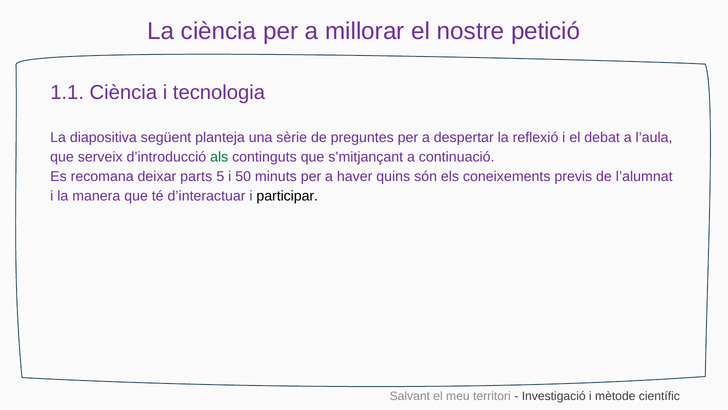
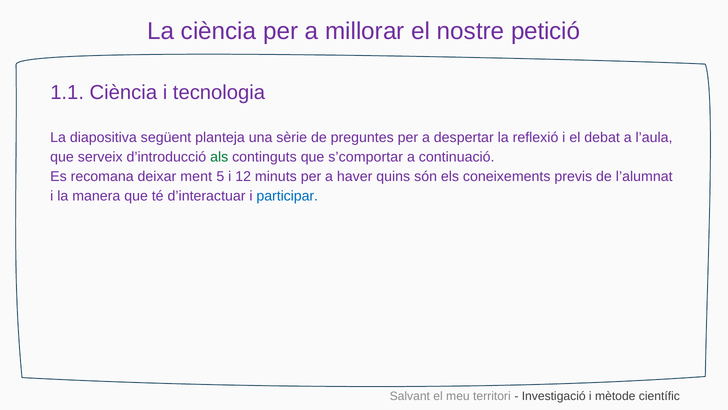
s’mitjançant: s’mitjançant -> s’comportar (366, 157)
parts: parts -> ment (196, 176)
50: 50 -> 12 (243, 176)
participar colour: black -> blue (287, 196)
